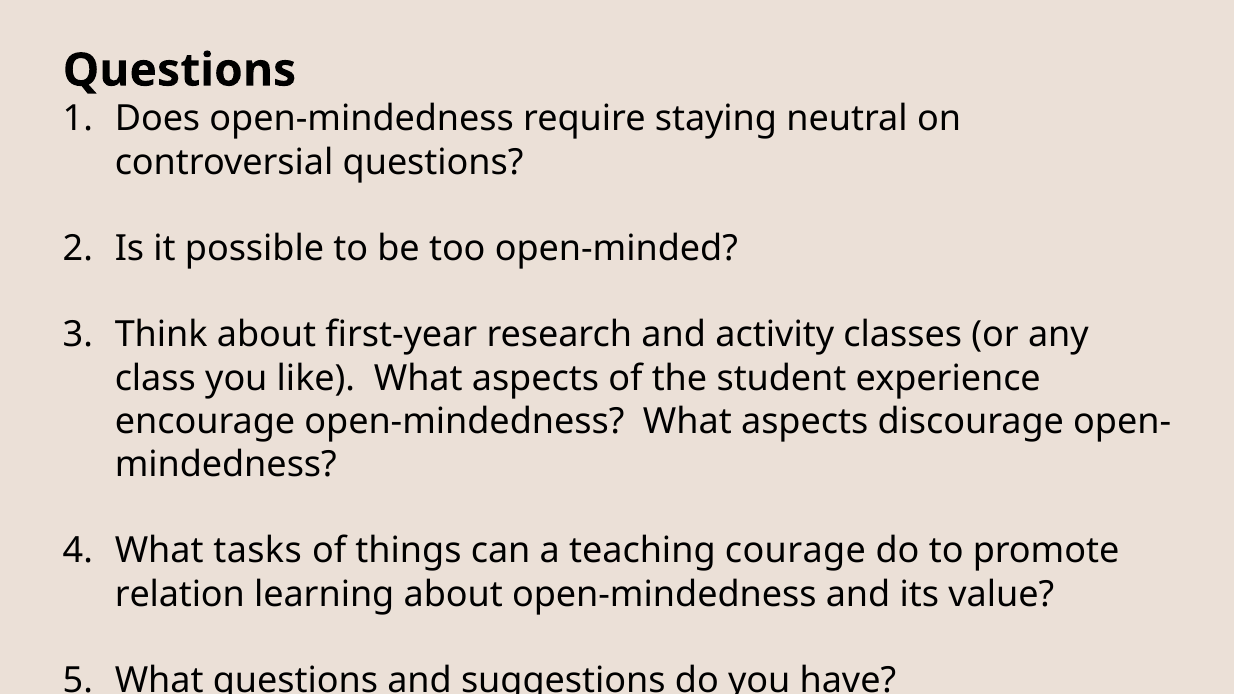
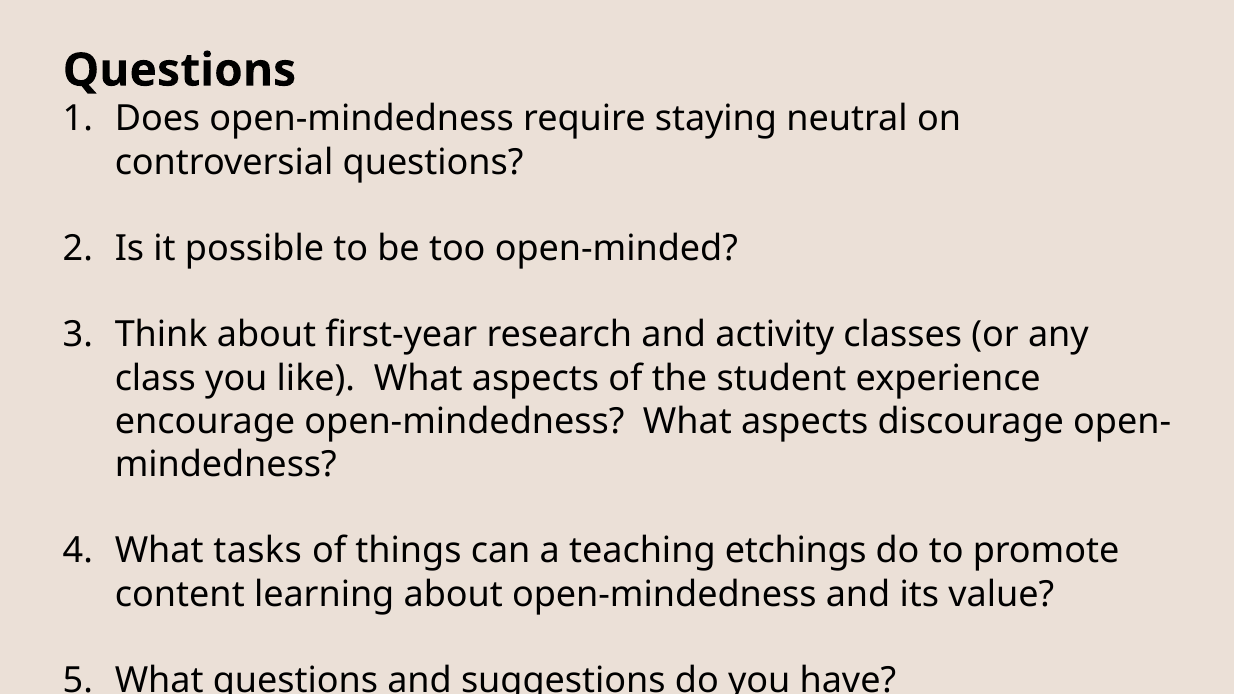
courage: courage -> etchings (796, 551)
relation: relation -> content (180, 594)
